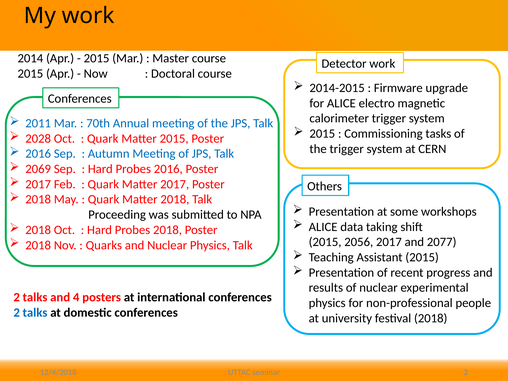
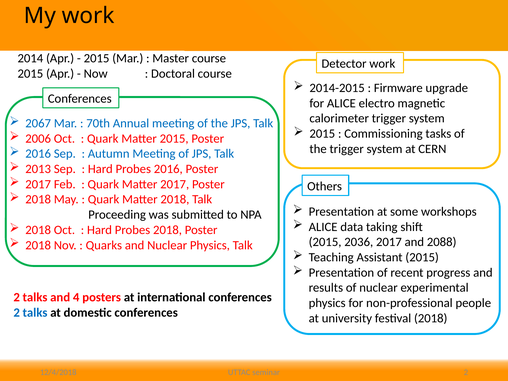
2011: 2011 -> 2067 (38, 123)
2028: 2028 -> 2006 (38, 138)
2069: 2069 -> 2013 (38, 169)
2056: 2056 -> 2036 (359, 242)
2077: 2077 -> 2088 (442, 242)
